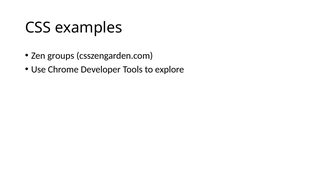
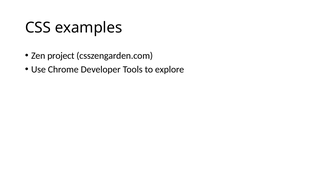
groups: groups -> project (61, 55)
